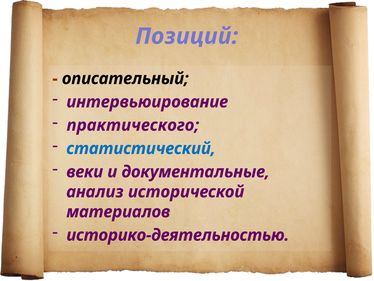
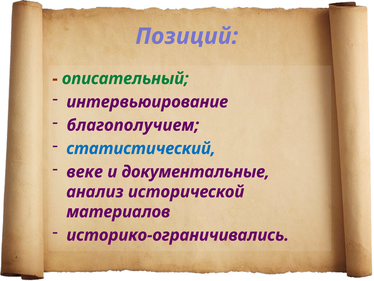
описательный colour: black -> green (125, 78)
практического: практического -> благополучием (133, 125)
веки: веки -> веке (85, 172)
историко-деятельностью: историко-деятельностью -> историко-ограничивались (178, 235)
